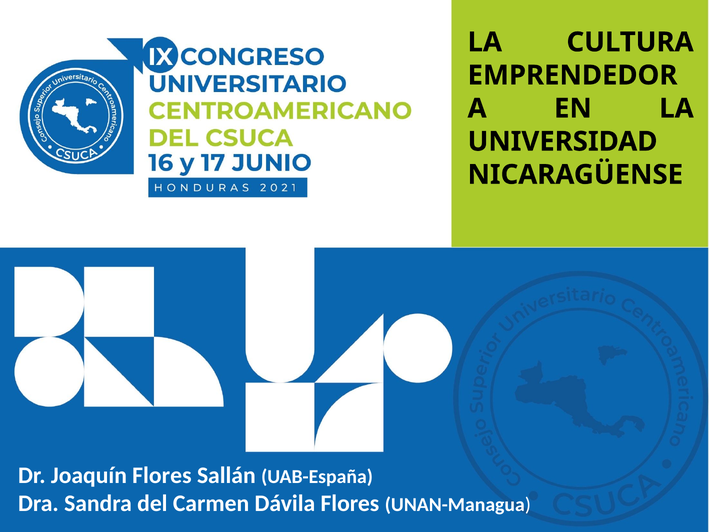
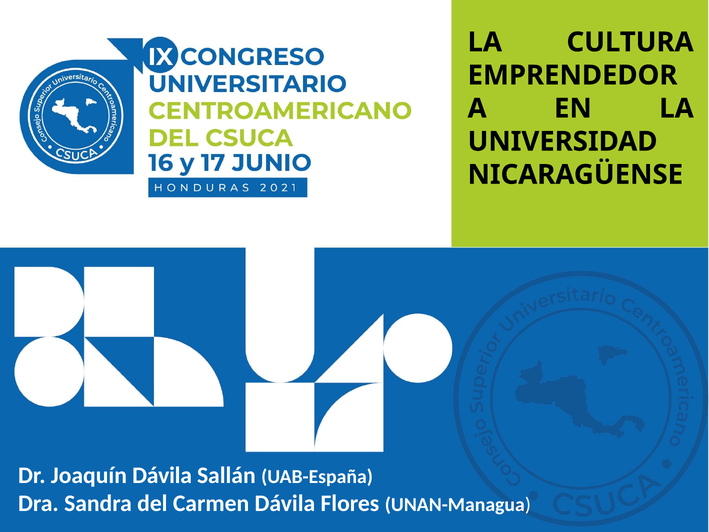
Joaquín Flores: Flores -> Dávila (162, 475)
